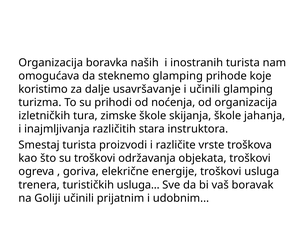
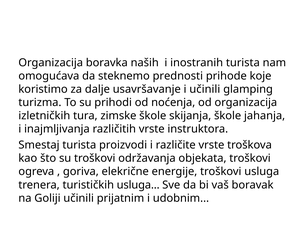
steknemo glamping: glamping -> prednosti (178, 76)
različitih stara: stara -> vrste (152, 129)
